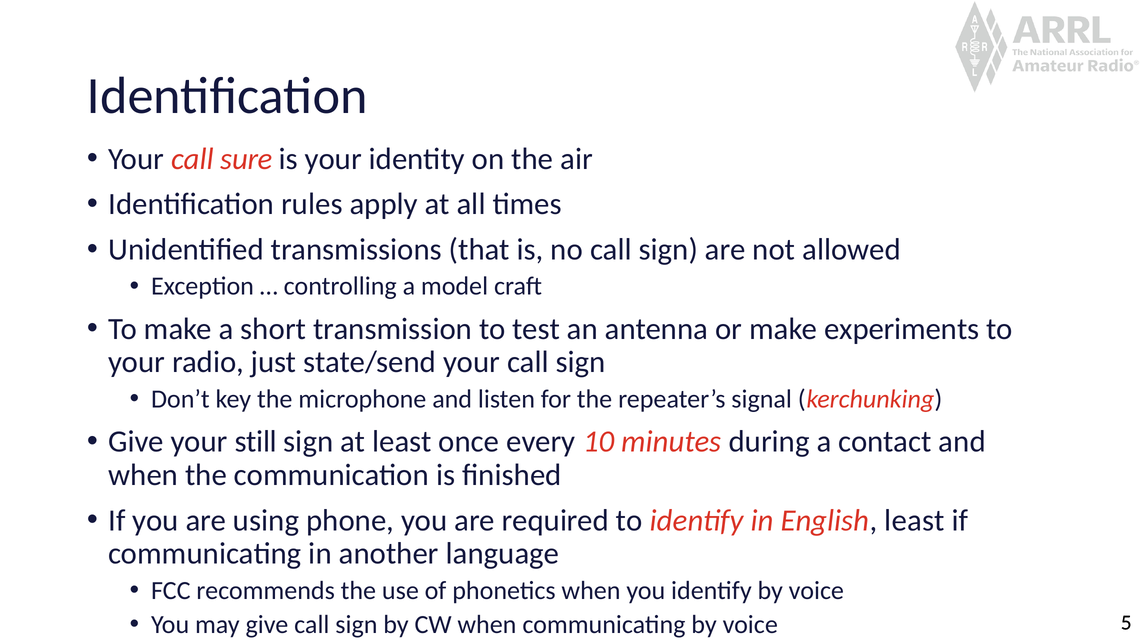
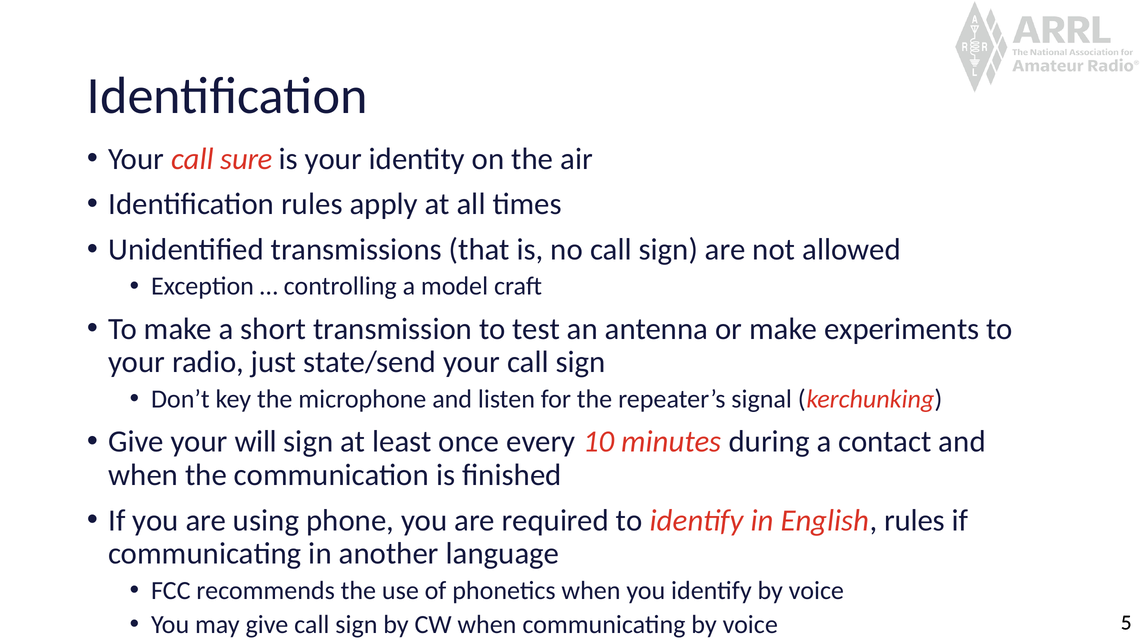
still: still -> will (256, 441)
English least: least -> rules (915, 520)
